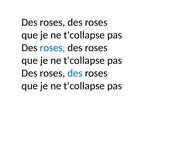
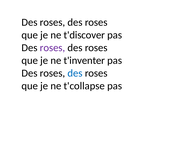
t'collapse: t'collapse -> t'discover (84, 35)
roses colour: blue -> purple (52, 48)
t'collapse: t'collapse -> t'inventer (84, 61)
